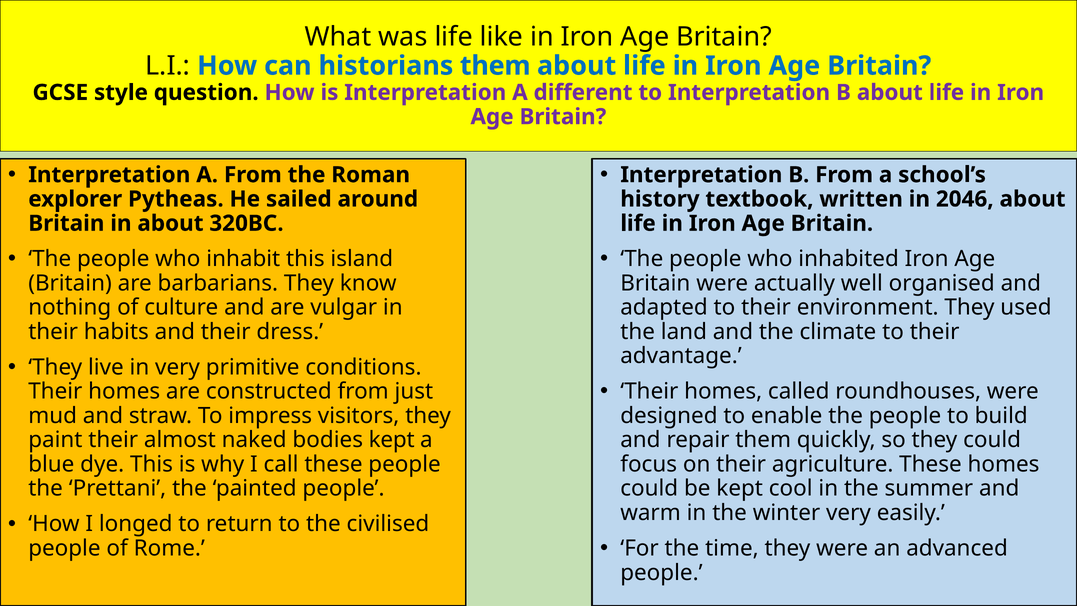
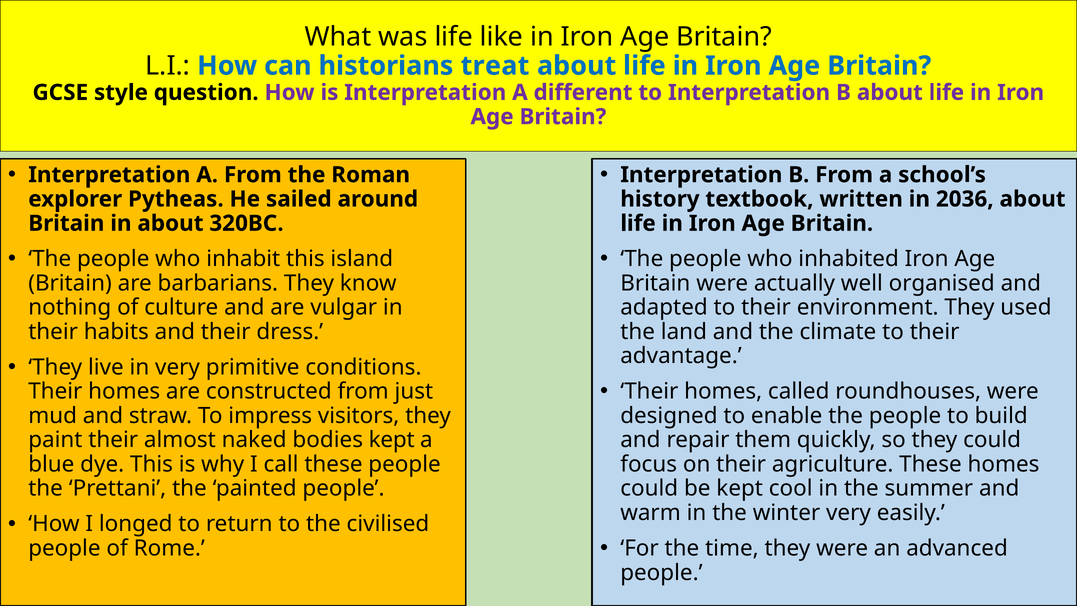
historians them: them -> treat (495, 66)
2046: 2046 -> 2036 (965, 199)
